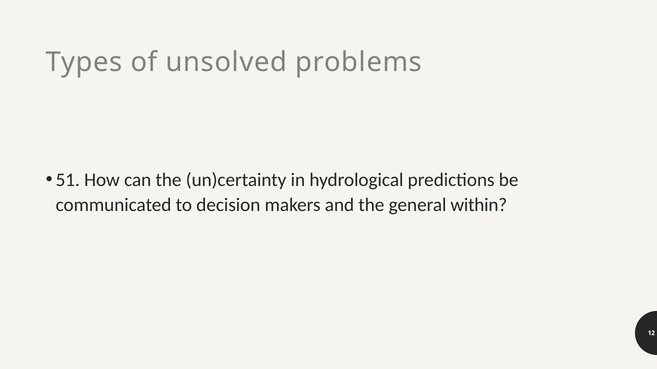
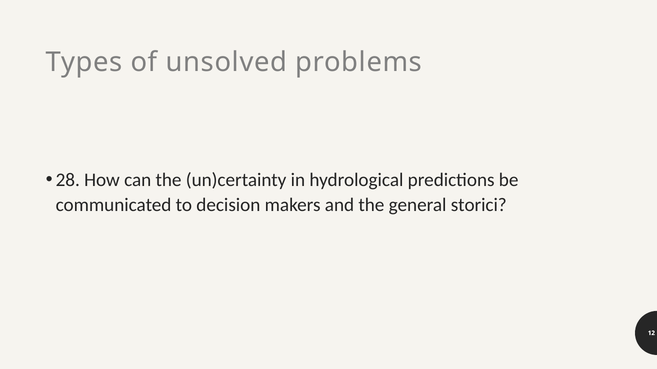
51: 51 -> 28 (68, 180)
within: within -> storici (479, 205)
